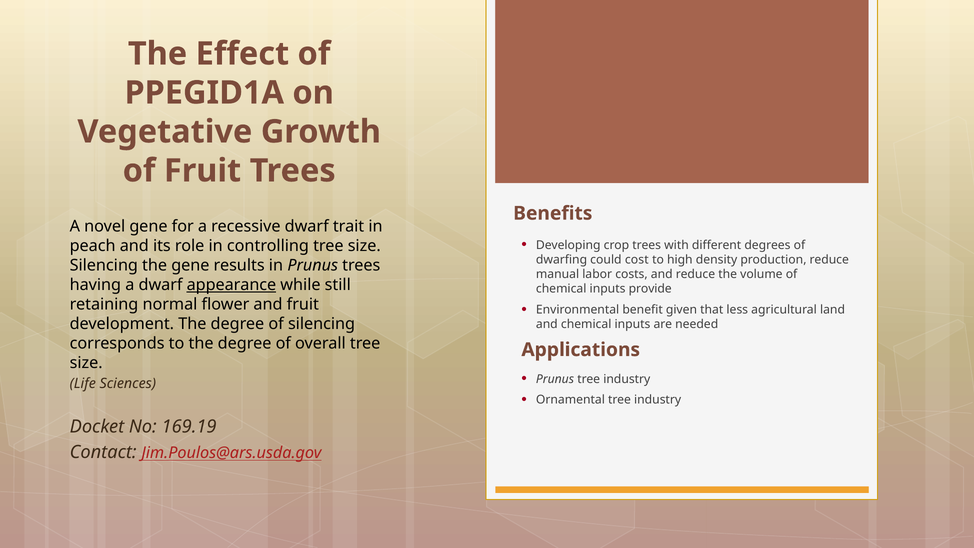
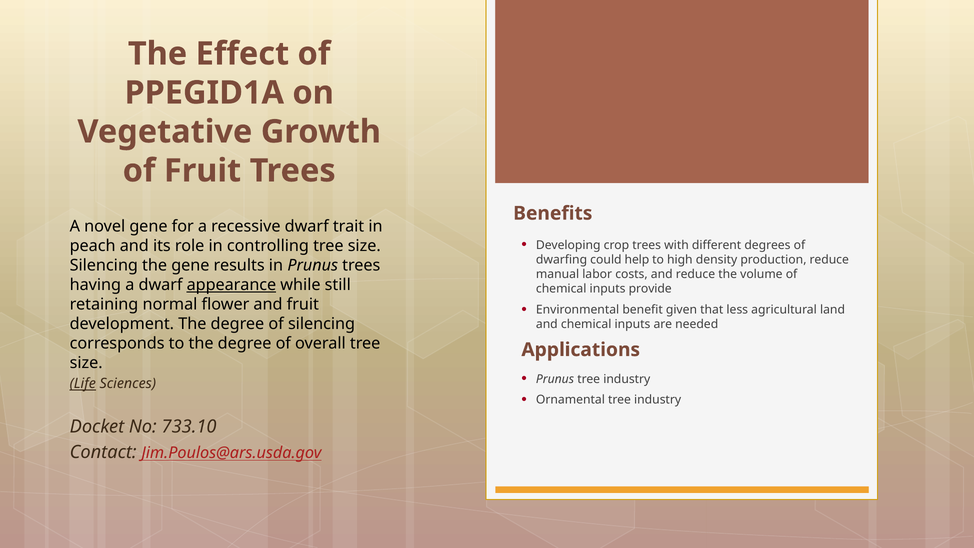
cost: cost -> help (637, 260)
Life underline: none -> present (83, 384)
169.19: 169.19 -> 733.10 (189, 427)
